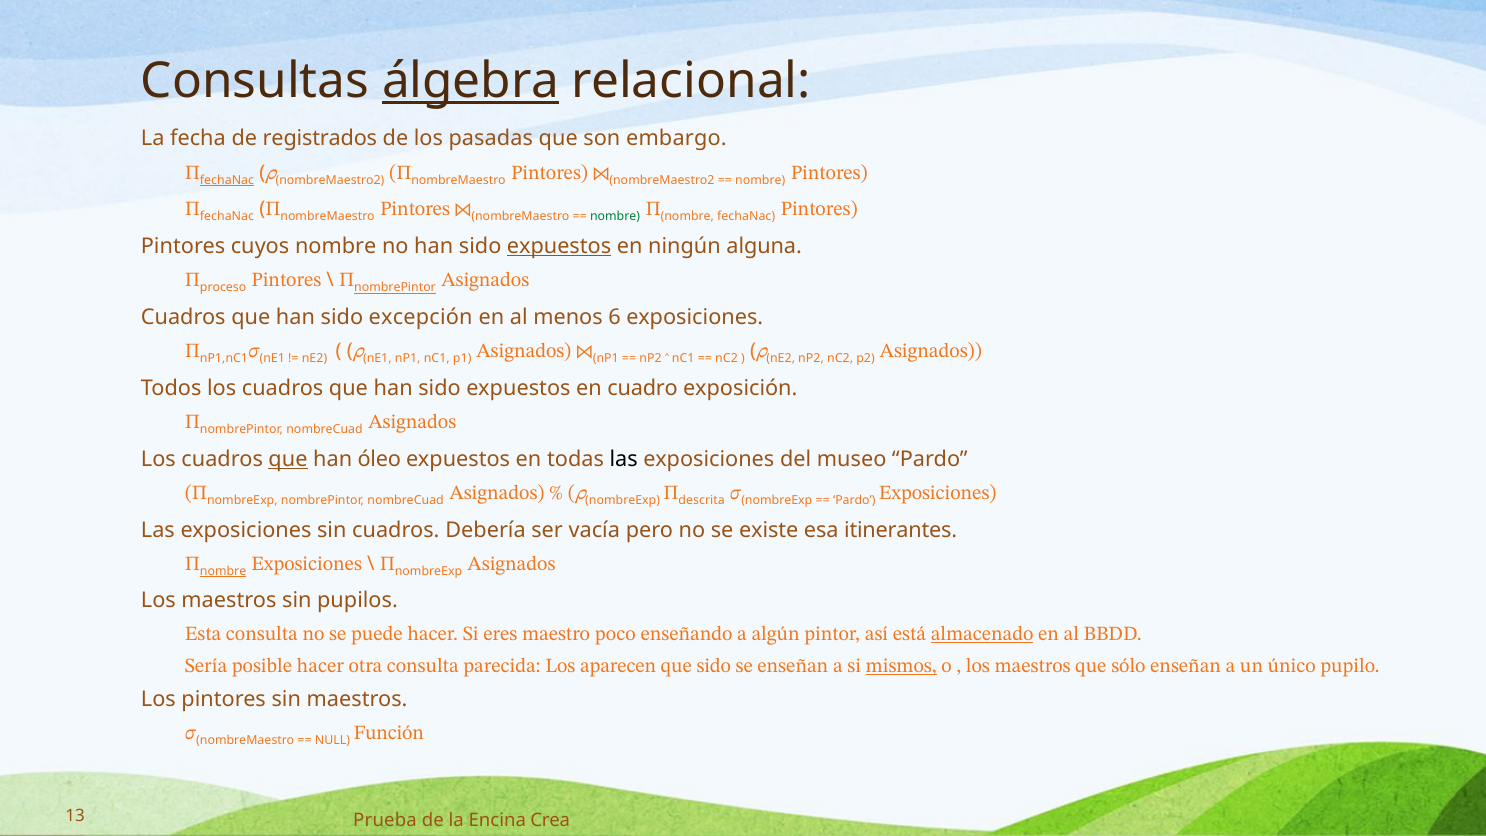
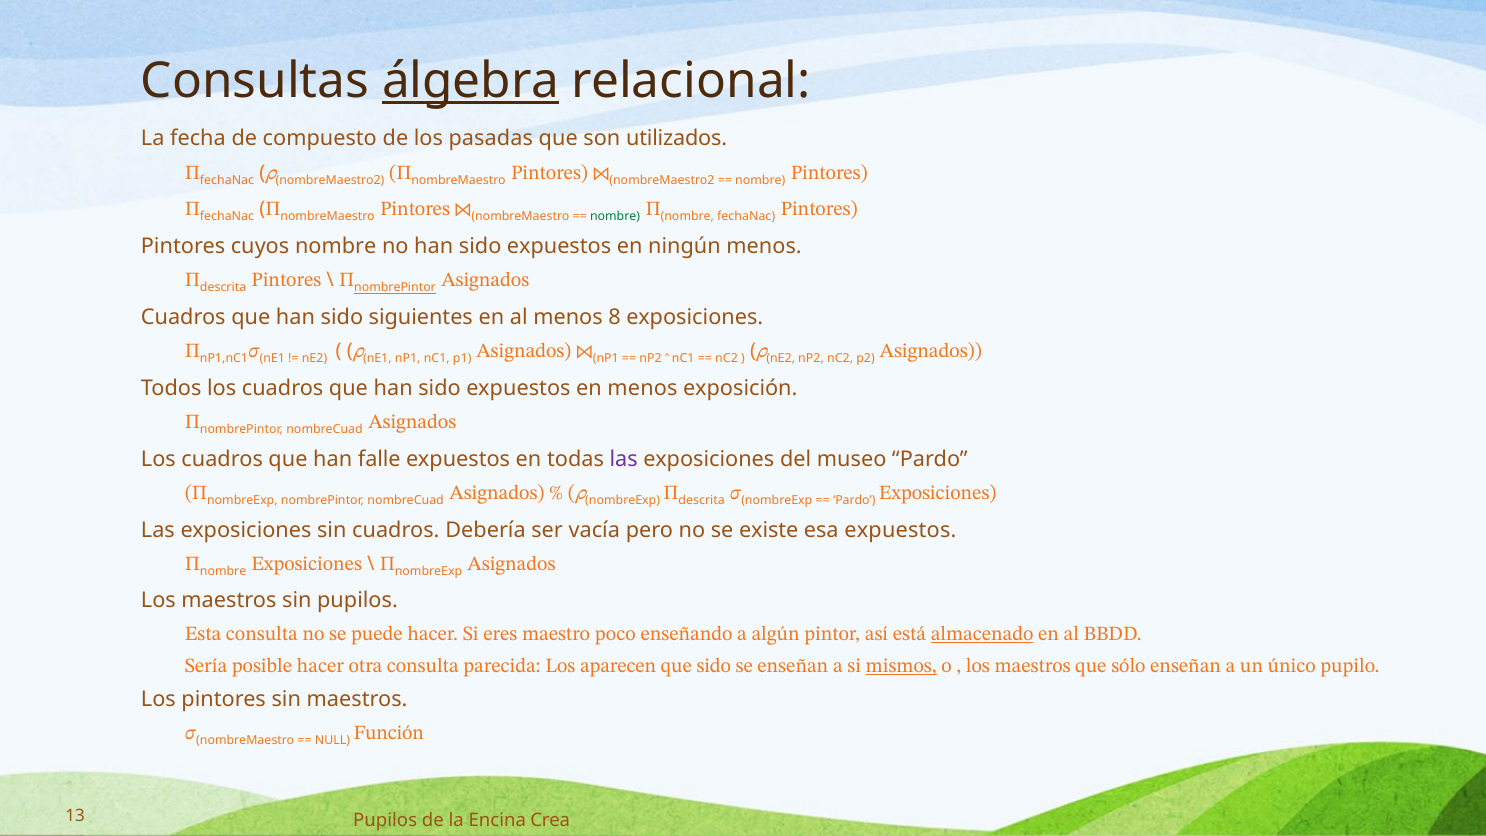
registrados: registrados -> compuesto (320, 139)
embargo: embargo -> utilizados (677, 139)
fechaNac underline: present -> none (227, 180)
expuestos underline: present -> none (559, 246)
ningún alguna: alguna -> menos (764, 246)
proceso: proceso -> descrita (223, 288)
excepción: excepción -> siguientes (421, 317)
6: 6 -> 8 (615, 317)
cuadro: cuadro -> menos (642, 388)
que underline: present -> none (288, 459)
óleo: óleo -> falle (379, 459)
las colour: black -> purple (624, 459)
esa itinerantes: itinerantes -> expuestos (900, 530)
nombre underline: present -> none (223, 571)
13 Prueba: Prueba -> Pupilos (385, 820)
